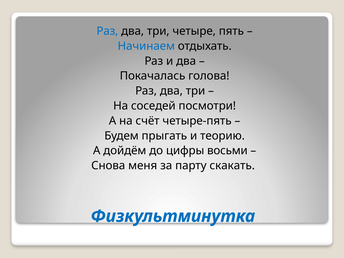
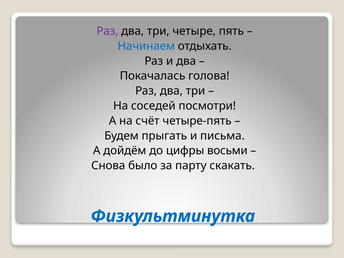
Раз colour: blue -> purple (107, 31)
теорию: теорию -> письма (222, 136)
меня: меня -> было (143, 166)
